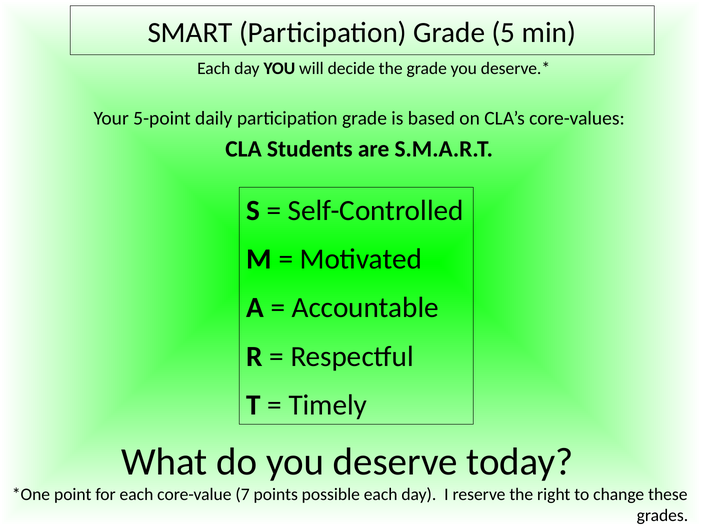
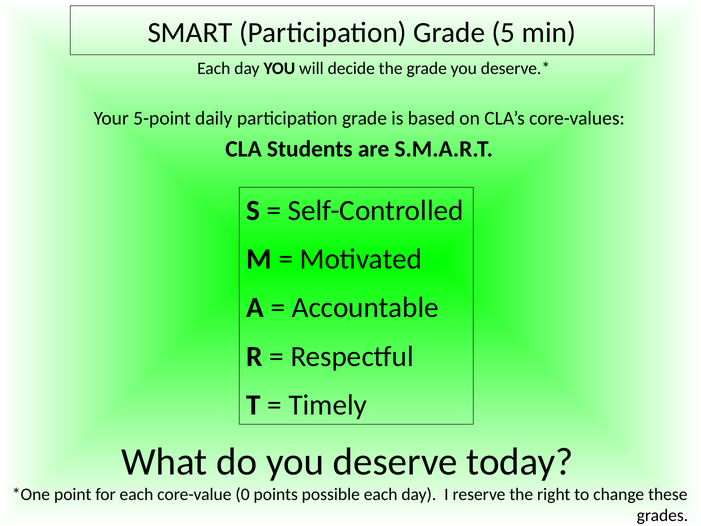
7: 7 -> 0 (243, 494)
